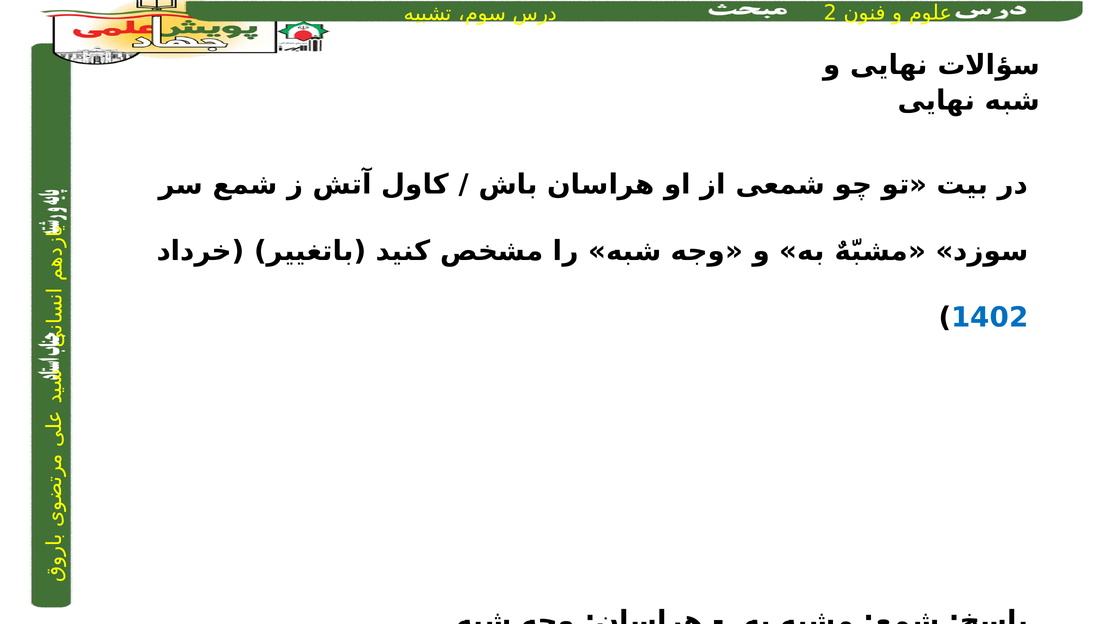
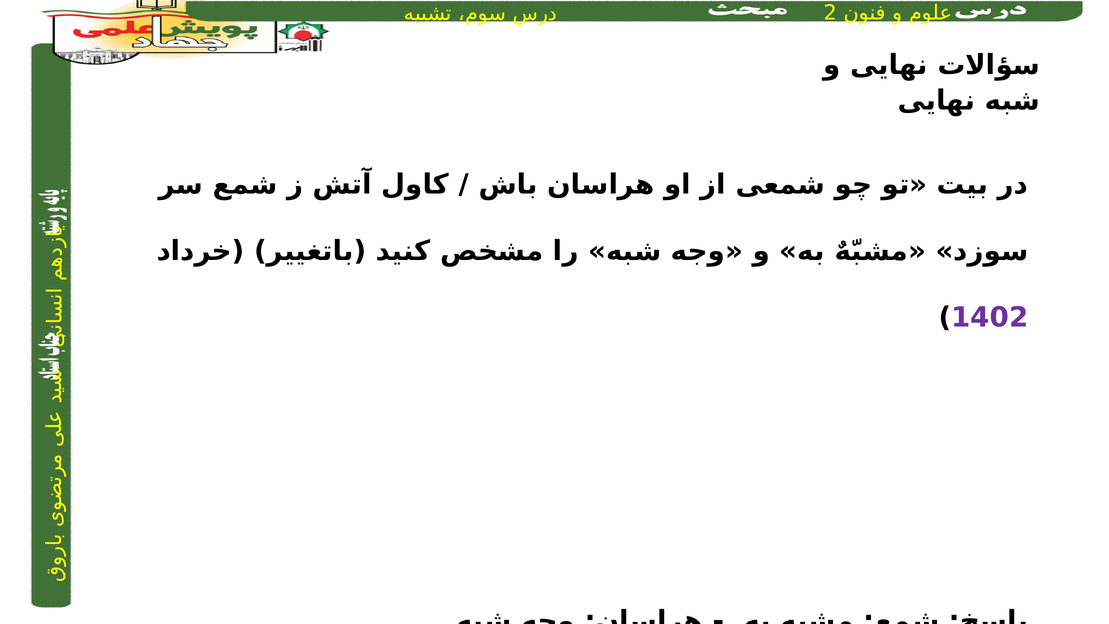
1402 colour: blue -> purple (990, 318)
